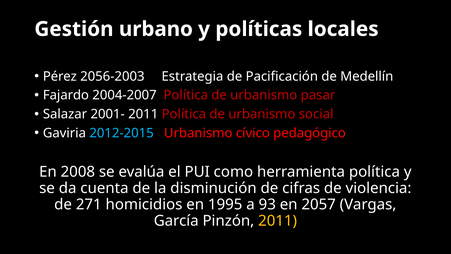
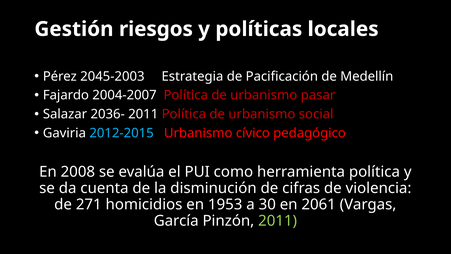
urbano: urbano -> riesgos (156, 29)
2056-2003: 2056-2003 -> 2045-2003 (112, 76)
2001-: 2001- -> 2036- (108, 114)
1995: 1995 -> 1953 (225, 204)
93: 93 -> 30 (267, 204)
2057: 2057 -> 2061 (319, 204)
2011 colour: yellow -> light green (278, 221)
